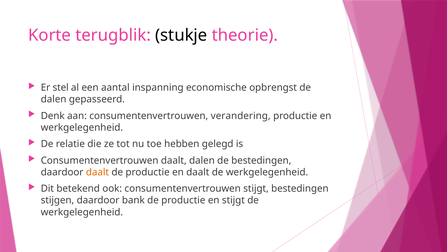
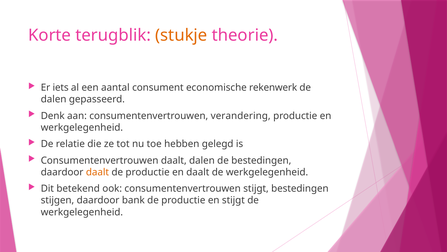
stukje colour: black -> orange (181, 35)
stel: stel -> iets (61, 87)
inspanning: inspanning -> consument (158, 87)
opbrengst: opbrengst -> rekenwerk (273, 87)
